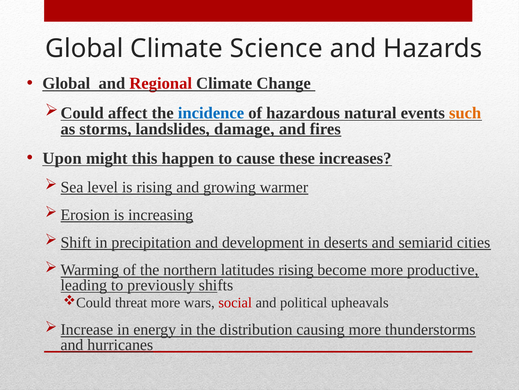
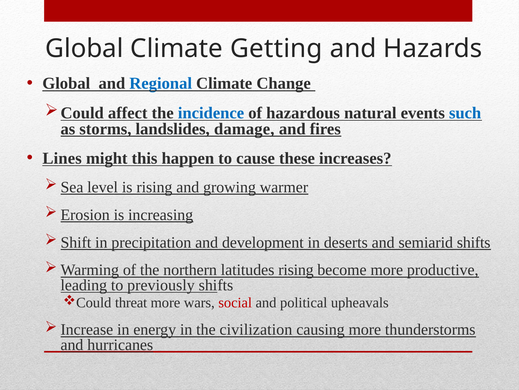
Science: Science -> Getting (276, 49)
Regional colour: red -> blue (161, 83)
such colour: orange -> blue (465, 113)
Upon: Upon -> Lines (62, 158)
semiarid cities: cities -> shifts (474, 242)
distribution: distribution -> civilization (256, 329)
